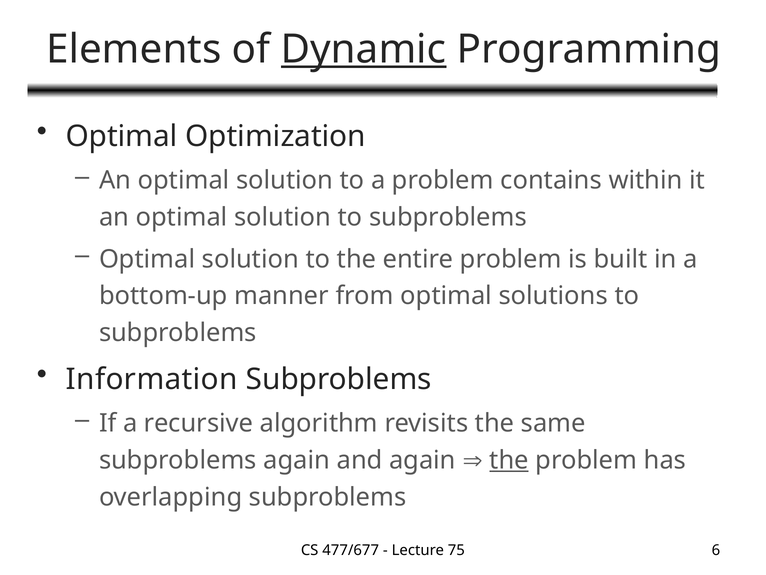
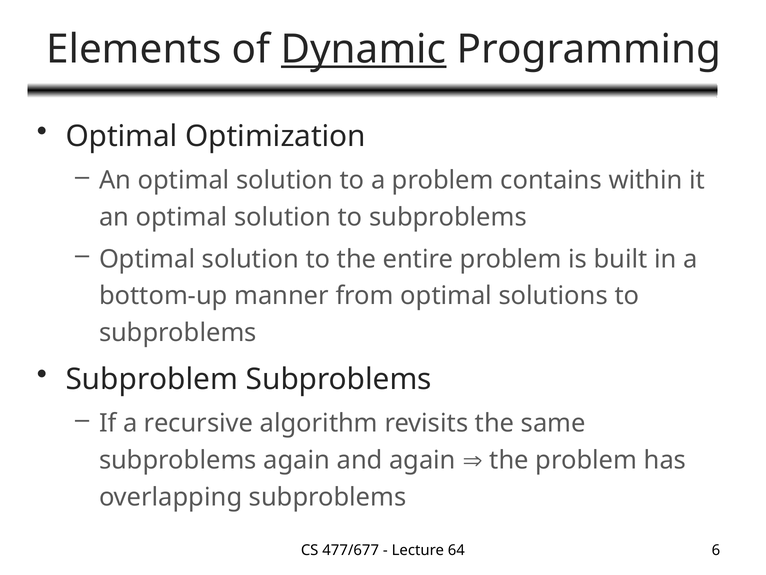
Information: Information -> Subproblem (152, 379)
the underline: present -> none (509, 460)
75: 75 -> 64 (456, 550)
